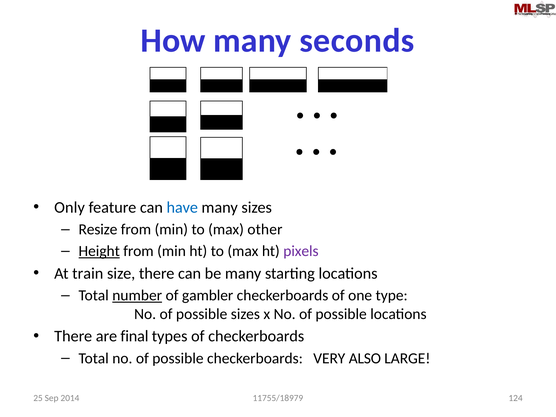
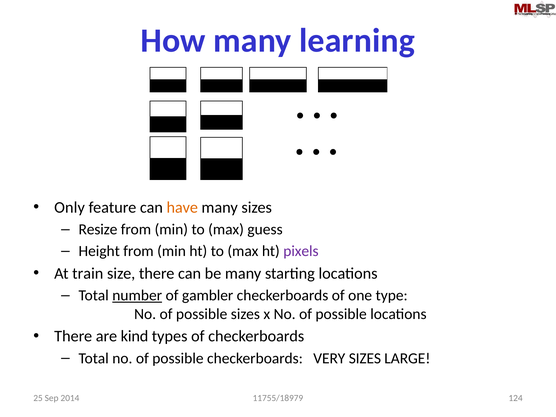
seconds: seconds -> learning (357, 41)
have colour: blue -> orange (182, 207)
other: other -> guess (265, 230)
Height underline: present -> none (99, 251)
final: final -> kind (134, 336)
VERY ALSO: ALSO -> SIZES (365, 358)
